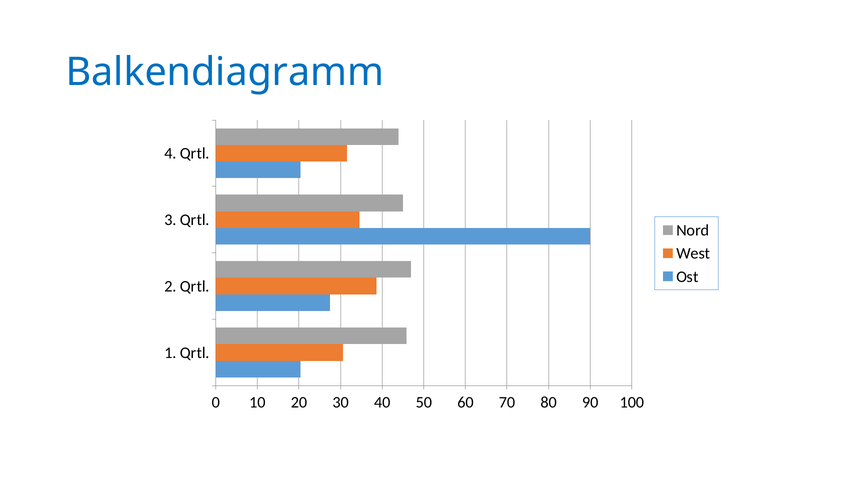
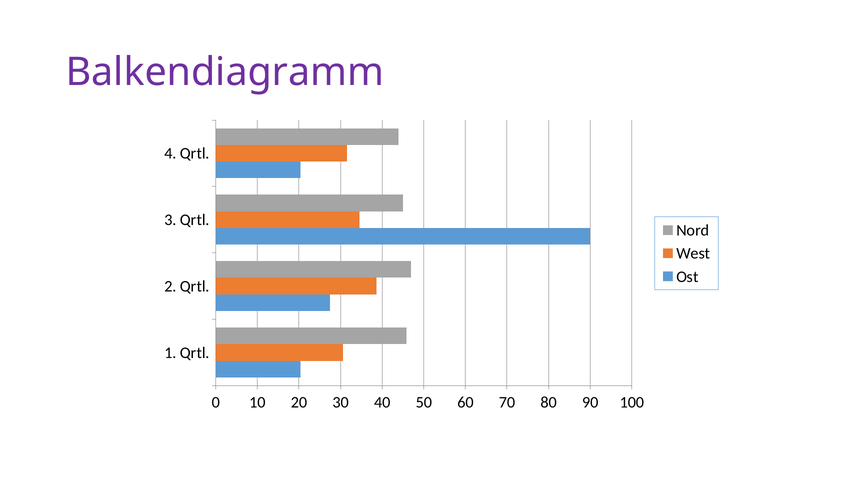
Balkendiagramm colour: blue -> purple (225, 72)
